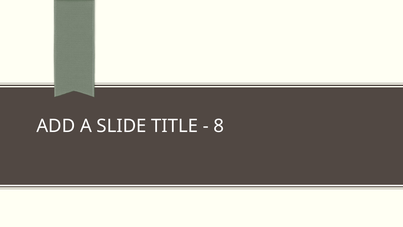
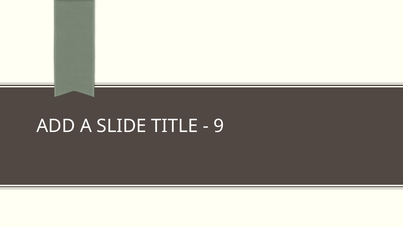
8: 8 -> 9 (219, 126)
